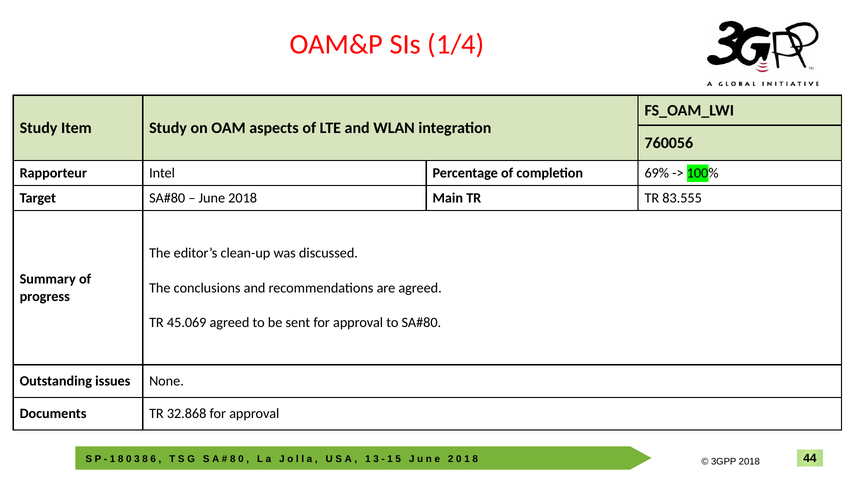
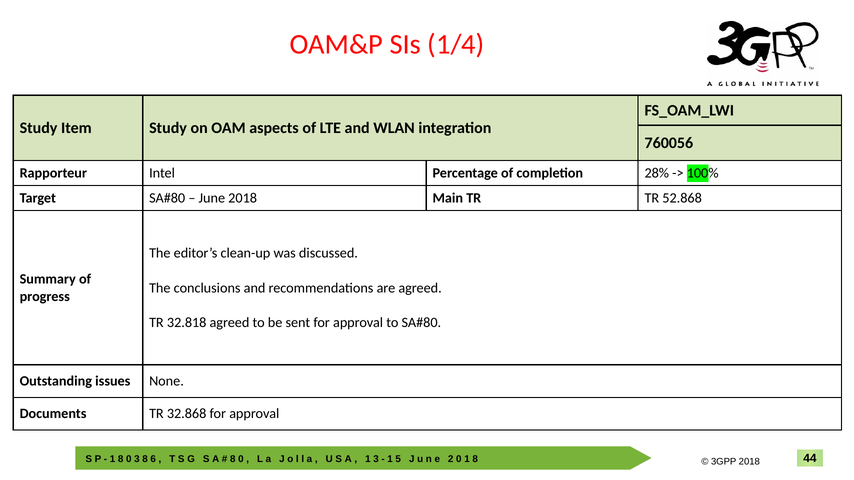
69%: 69% -> 28% (657, 173)
83.555: 83.555 -> 52.868 (682, 198)
45.069: 45.069 -> 32.818 (187, 323)
